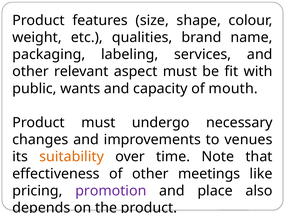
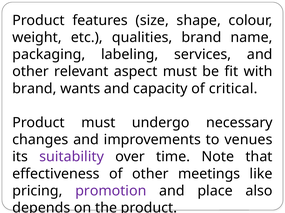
public: public -> brand (34, 89)
mouth: mouth -> critical (233, 89)
suitability colour: orange -> purple (72, 157)
